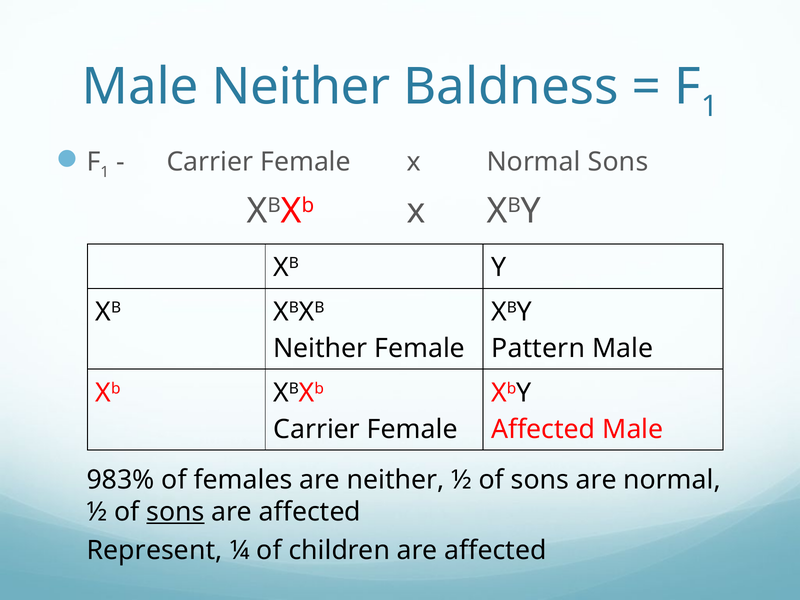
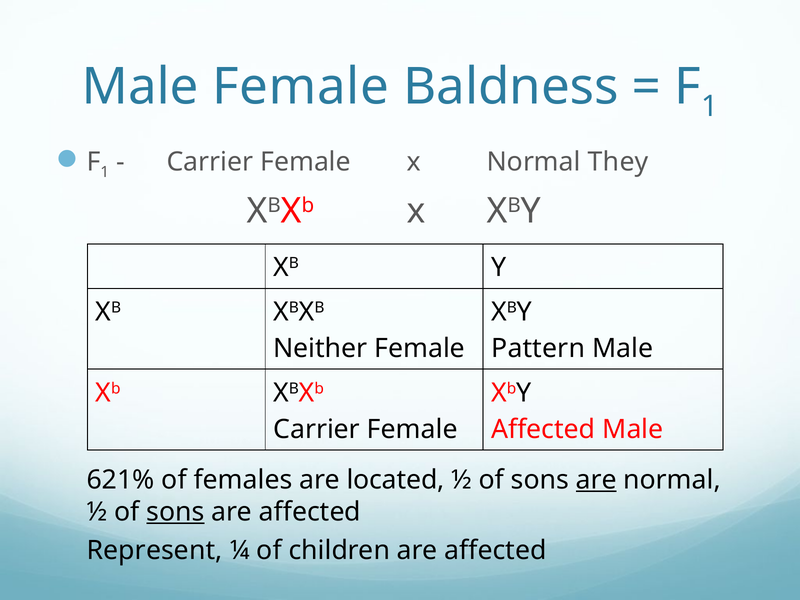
Male Neither: Neither -> Female (301, 87)
Normal Sons: Sons -> They (618, 162)
983%: 983% -> 621% (121, 480)
are neither: neither -> located (396, 480)
are underline: none -> present (596, 480)
